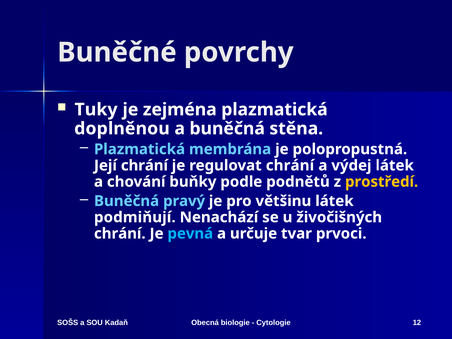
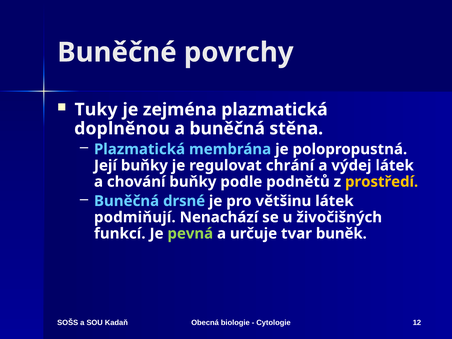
Její chrání: chrání -> buňky (144, 165)
pravý: pravý -> drsné (184, 201)
chrání: chrání -> funkcí (120, 234)
pevná colour: light blue -> light green (190, 234)
prvoci: prvoci -> buněk (341, 234)
